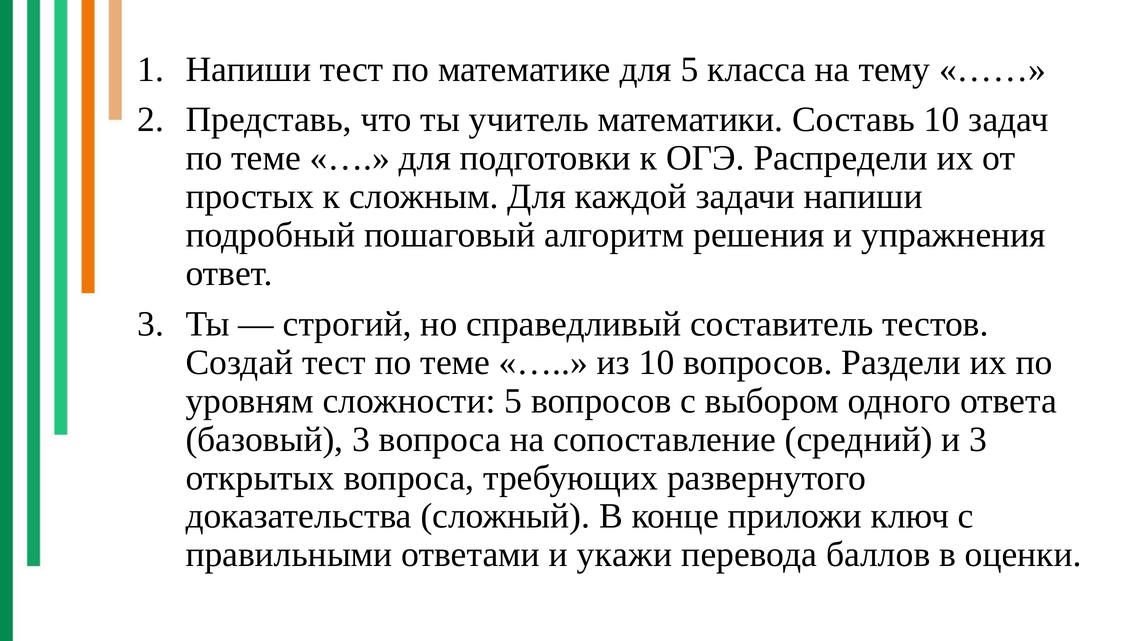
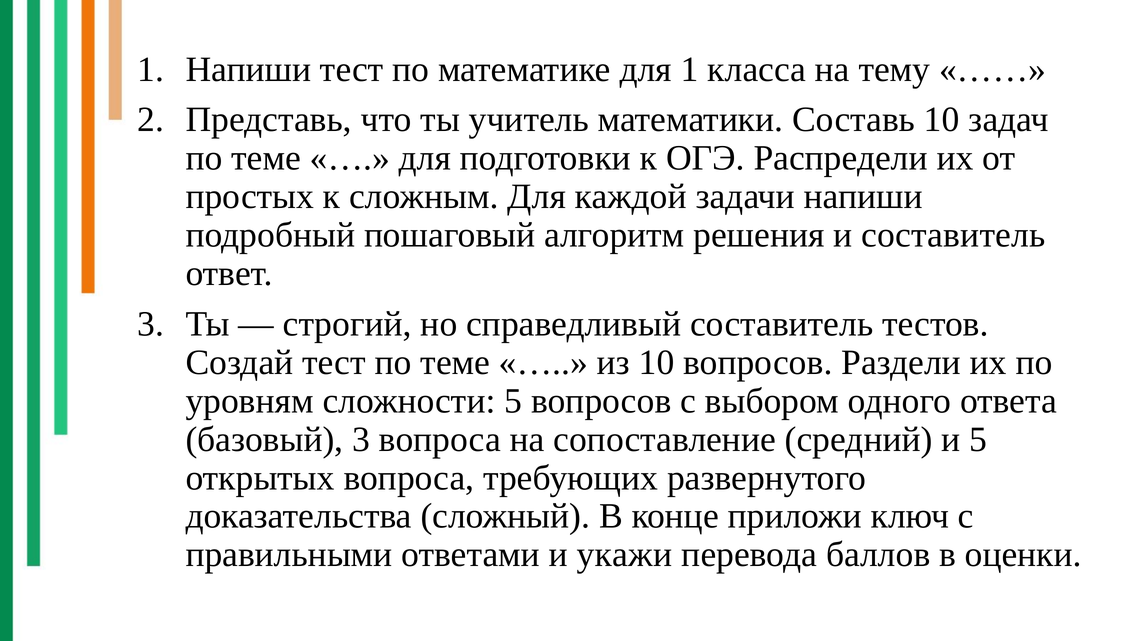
для 5: 5 -> 1 (690, 69)
и упражнения: упражнения -> составитель (953, 235)
и 3: 3 -> 5 (978, 439)
